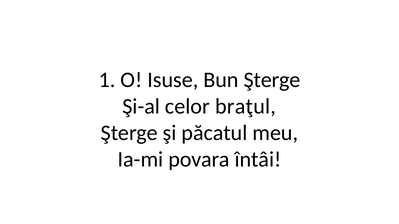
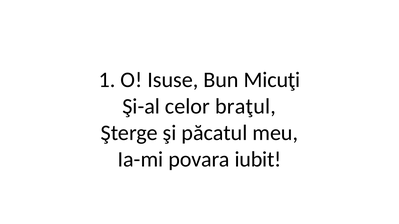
Bun Şterge: Şterge -> Micuţi (272, 80)
întâi: întâi -> iubit (258, 160)
